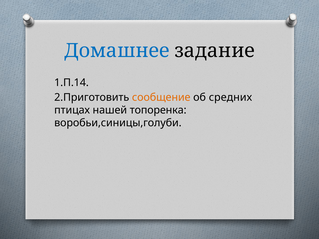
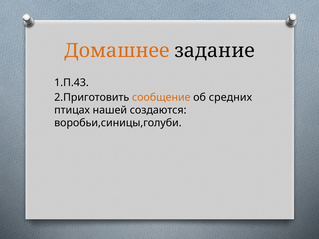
Домашнее colour: blue -> orange (117, 51)
1.П.14: 1.П.14 -> 1.П.43 (72, 83)
топоренка: топоренка -> создаются (158, 110)
